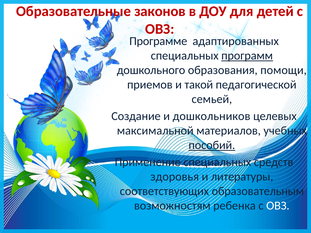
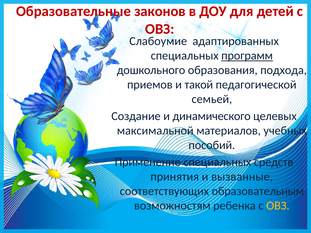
Программе: Программе -> Слабоумие (158, 41)
помощи: помощи -> подхода (284, 70)
дошкольников: дошкольников -> динамического (212, 116)
пособий underline: present -> none (212, 145)
здоровья: здоровья -> принятия (175, 177)
литературы: литературы -> вызванные (242, 177)
ОВЗ colour: white -> yellow (278, 206)
